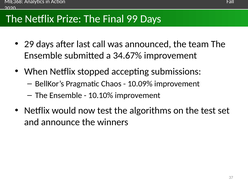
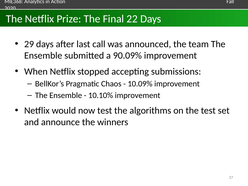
99: 99 -> 22 (132, 19)
34.67%: 34.67% -> 90.09% (127, 56)
